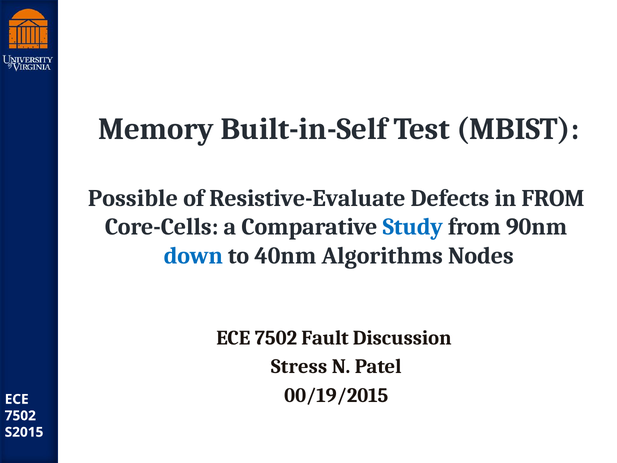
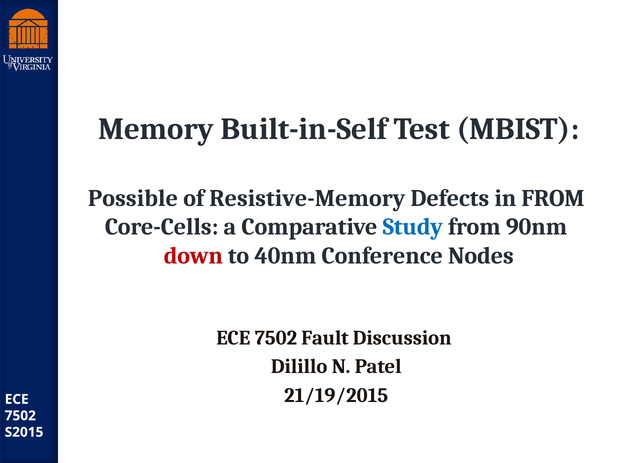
Resistive-Evaluate: Resistive-Evaluate -> Resistive-Memory (307, 198)
down colour: blue -> red (193, 256)
Algorithms: Algorithms -> Conference (382, 256)
Stress: Stress -> Dilillo (299, 366)
00/19/2015: 00/19/2015 -> 21/19/2015 (336, 395)
